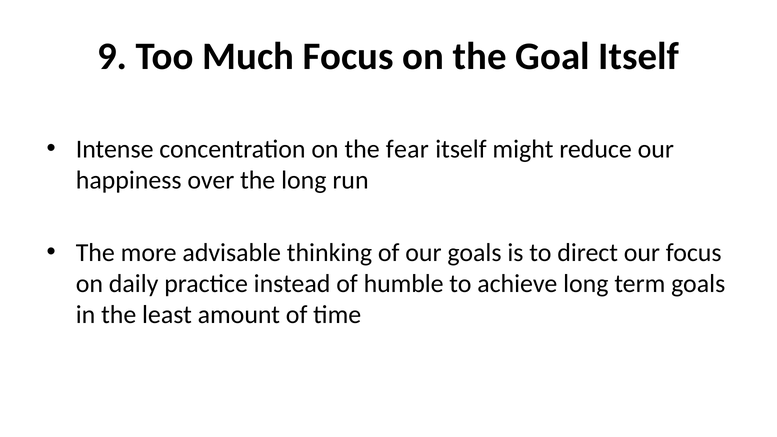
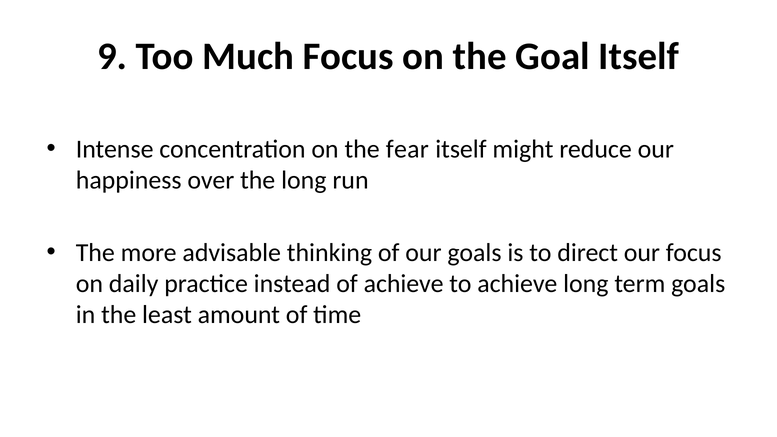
of humble: humble -> achieve (404, 284)
